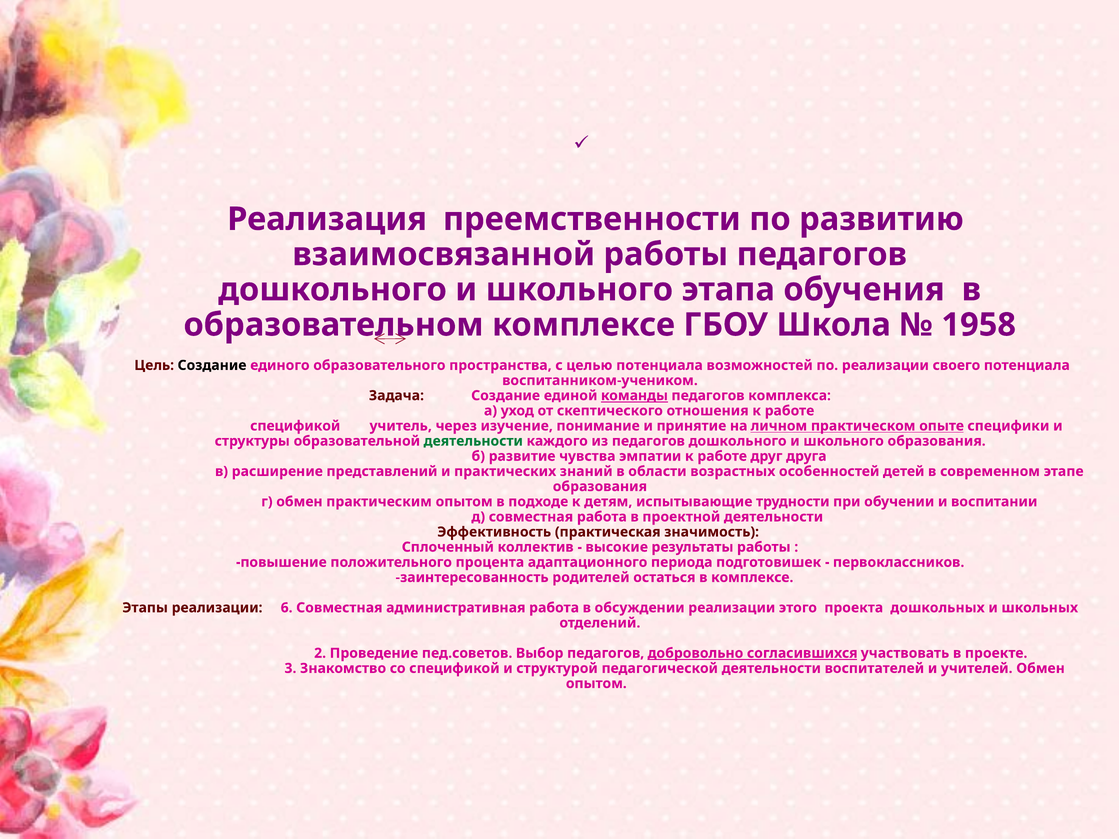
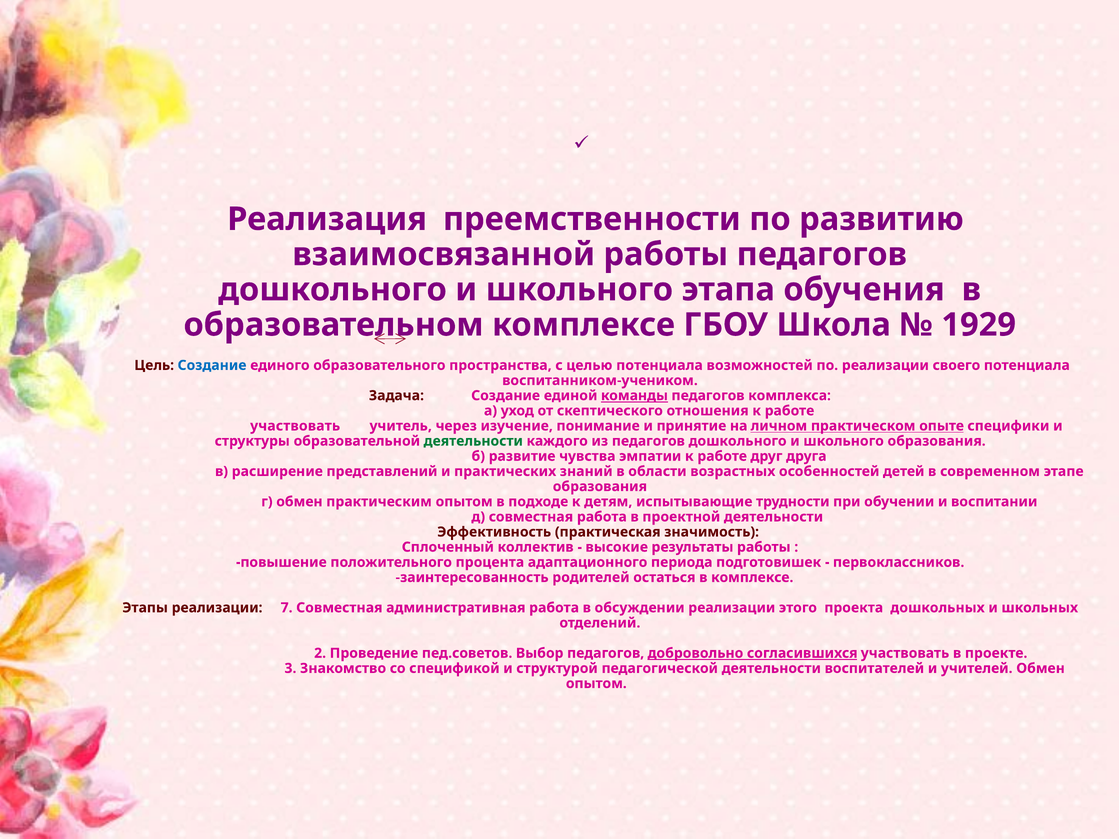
1958: 1958 -> 1929 (979, 325)
Создание colour: black -> blue (212, 365)
спецификой: спецификой -> участвовать (295, 426)
6: 6 -> 7 (287, 608)
